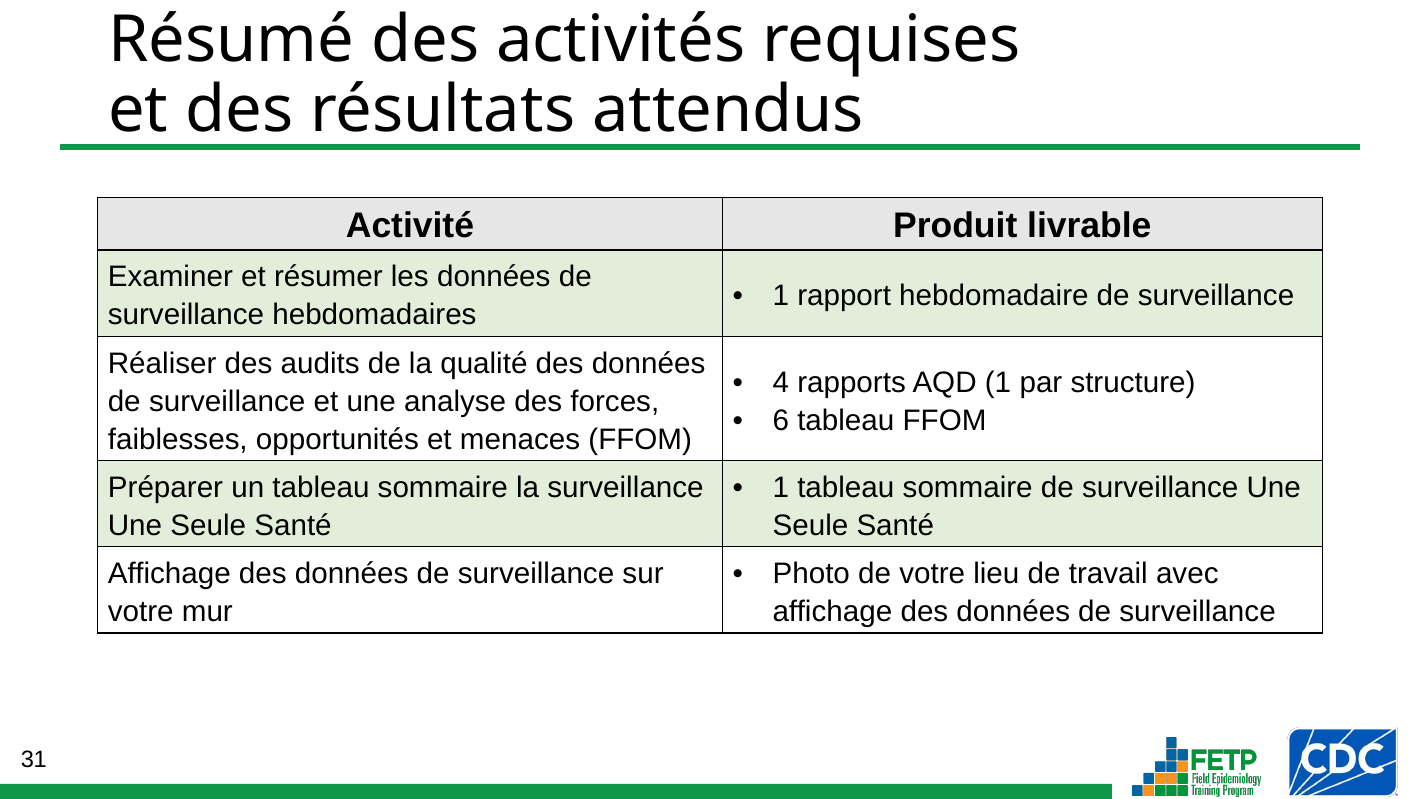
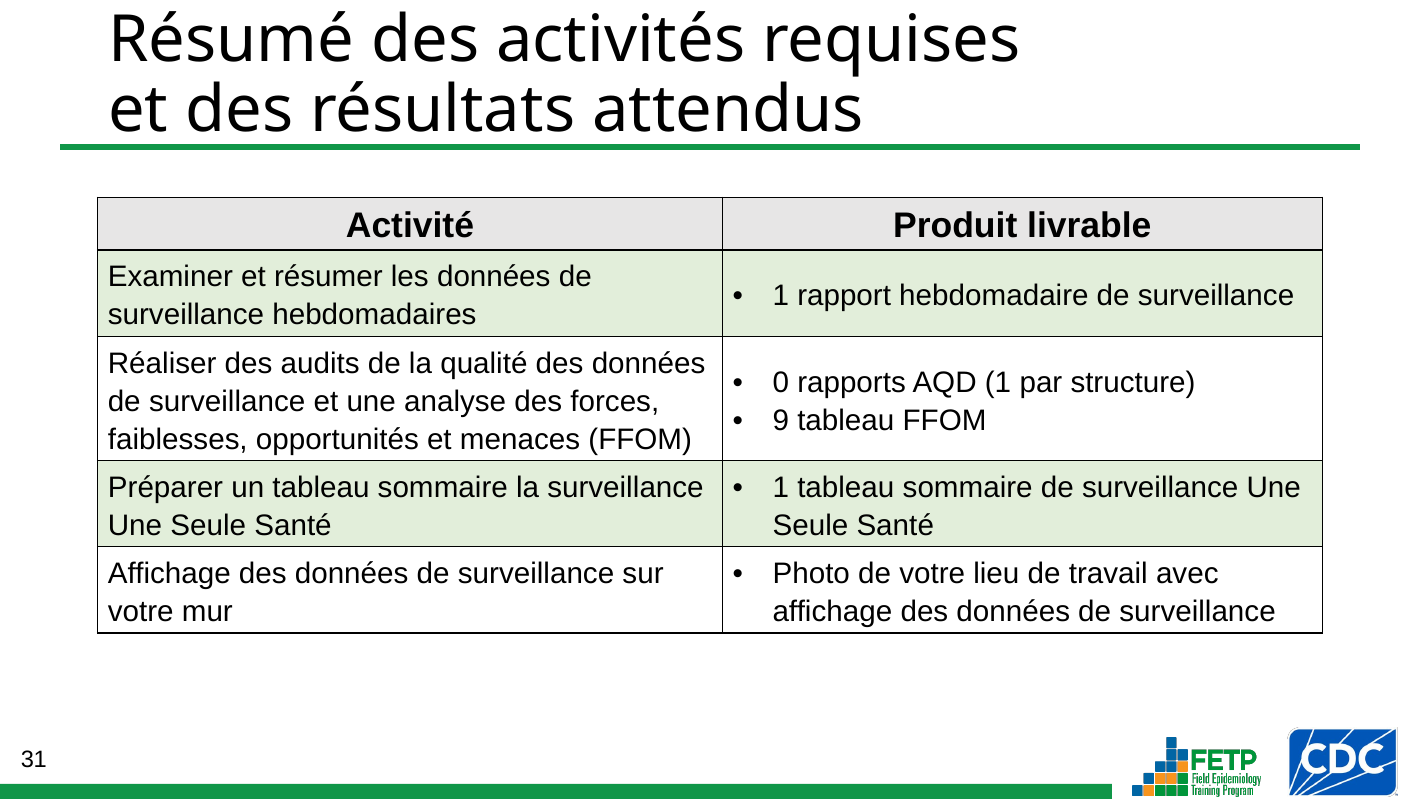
4: 4 -> 0 (781, 382)
6: 6 -> 9 (781, 420)
